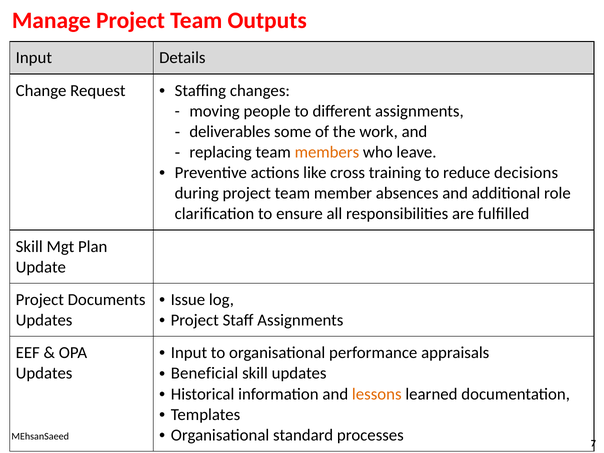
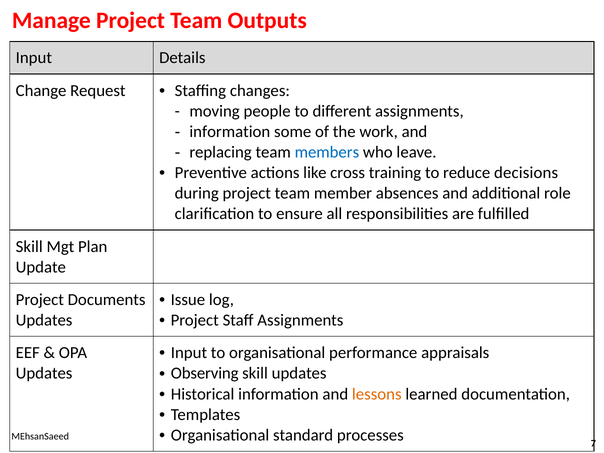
deliverables: deliverables -> information (230, 132)
members colour: orange -> blue (327, 152)
Beneficial: Beneficial -> Observing (205, 373)
